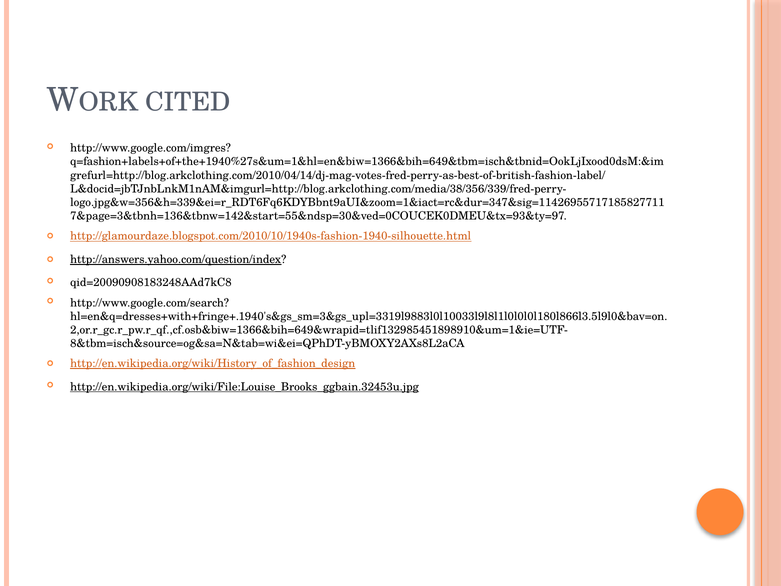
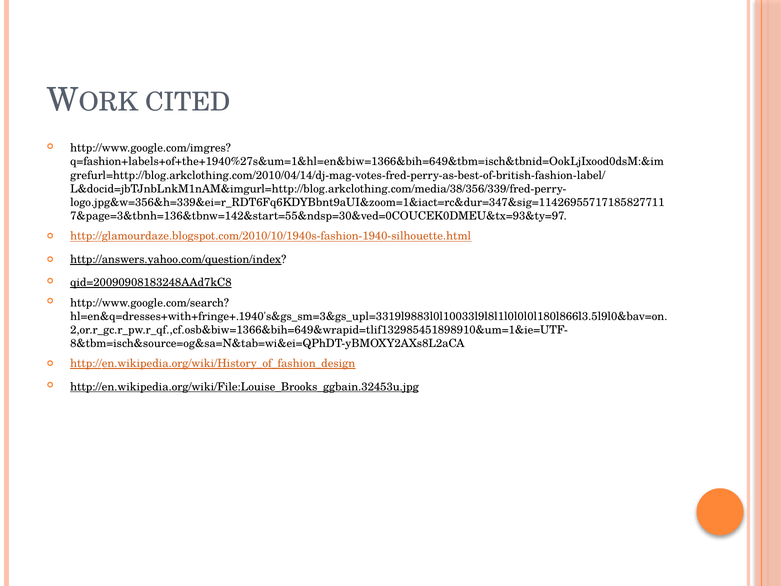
qid=20090908183248AAd7kC8 underline: none -> present (151, 283)
